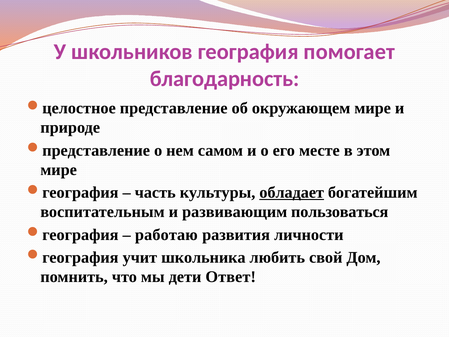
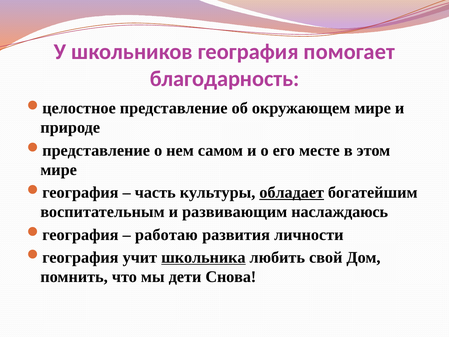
пользоваться: пользоваться -> наслаждаюсь (340, 212)
школьника underline: none -> present (203, 257)
Ответ: Ответ -> Снова (231, 277)
